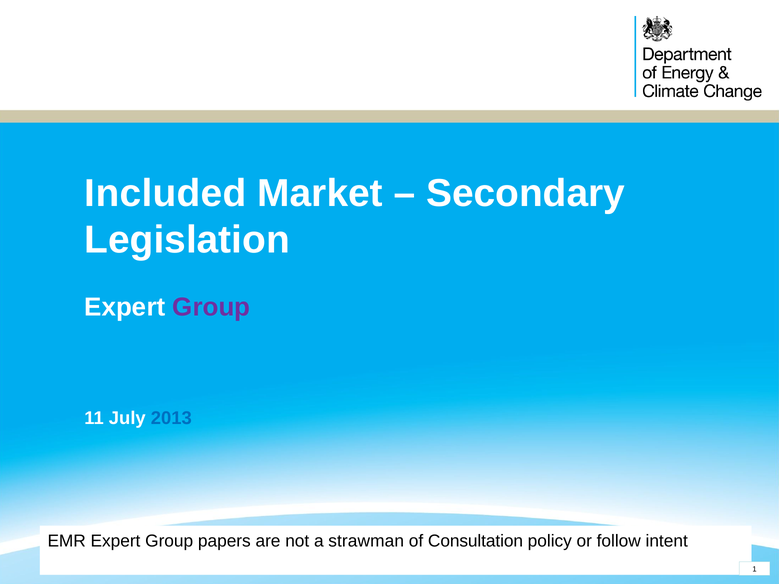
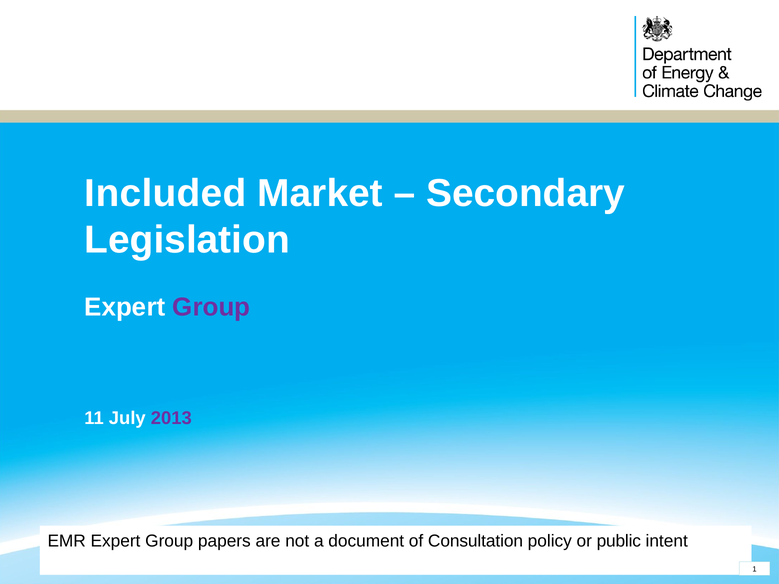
2013 colour: blue -> purple (171, 419)
strawman: strawman -> document (366, 541)
follow: follow -> public (619, 541)
